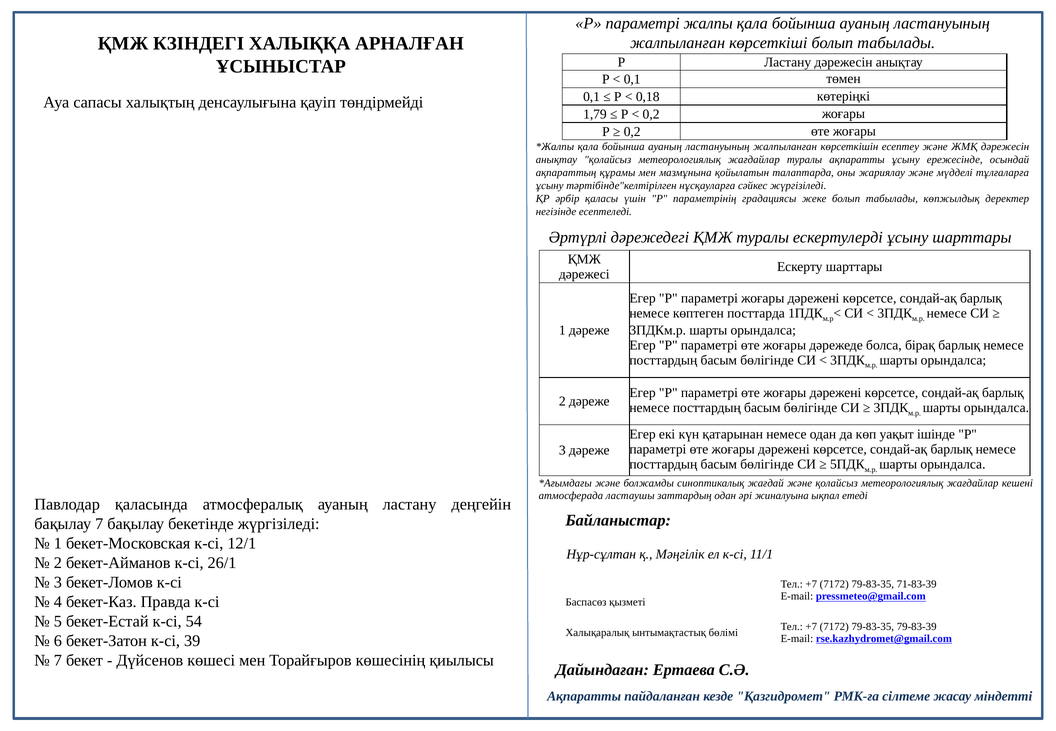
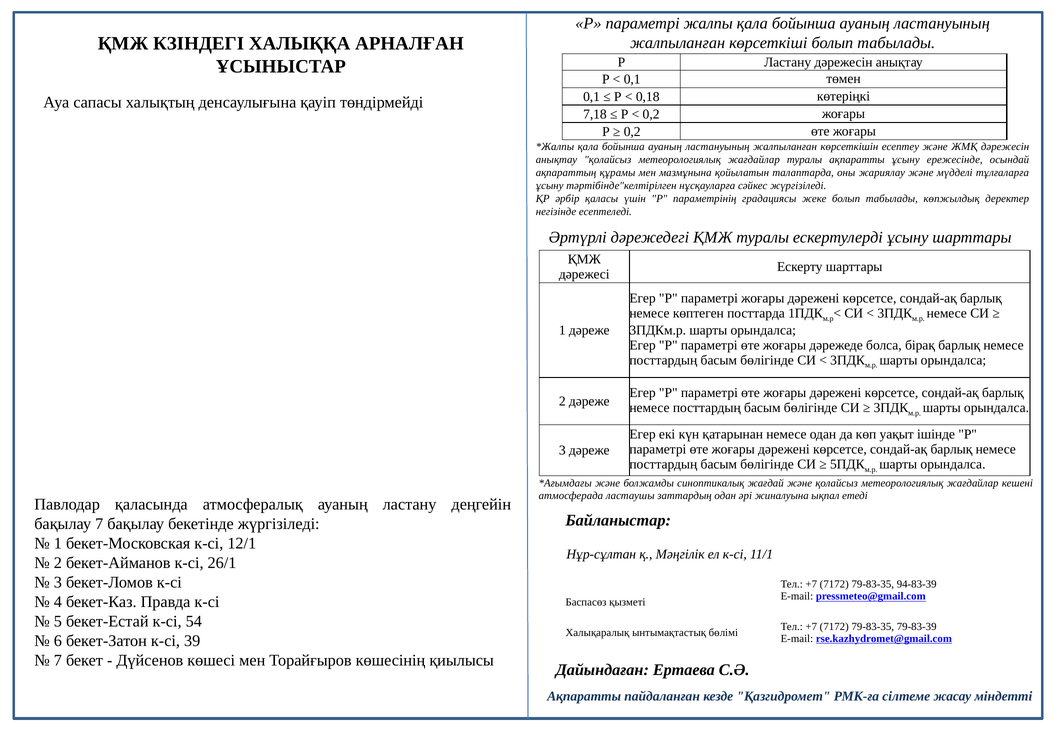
1,79: 1,79 -> 7,18 (595, 114)
71-83-39: 71-83-39 -> 94-83-39 (917, 584)
